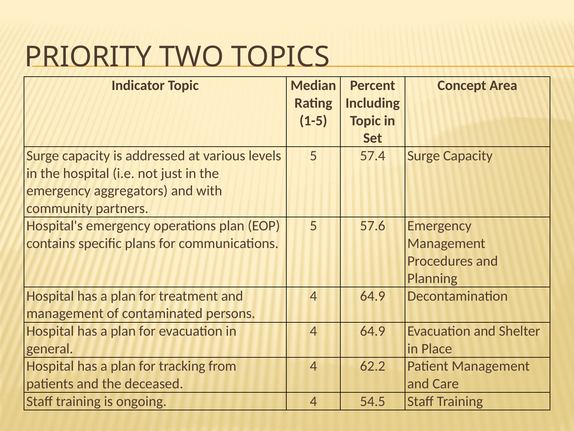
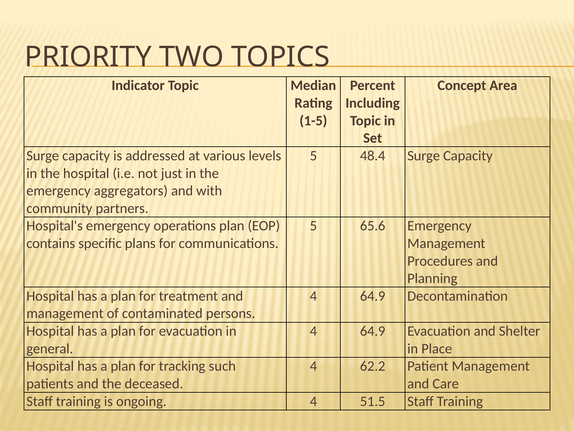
57.4: 57.4 -> 48.4 (373, 156)
57.6: 57.6 -> 65.6 (373, 226)
from: from -> such (222, 366)
54.5: 54.5 -> 51.5 (373, 401)
